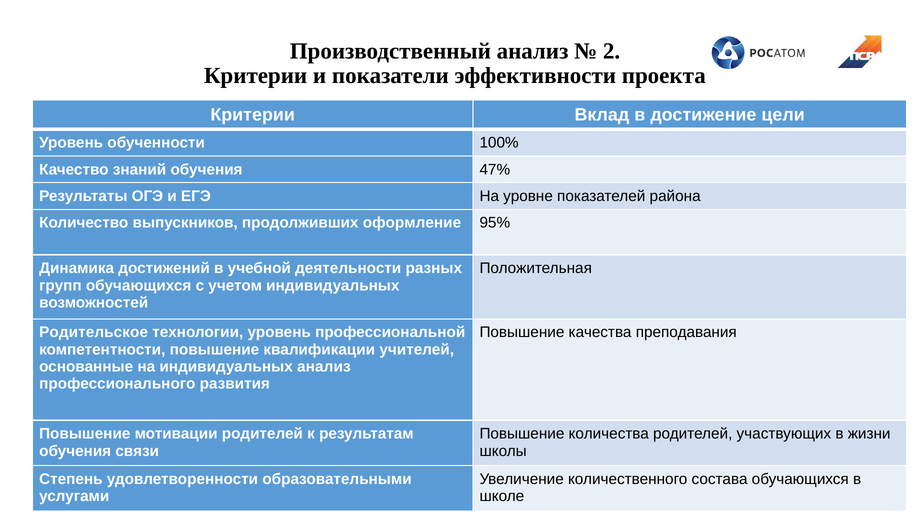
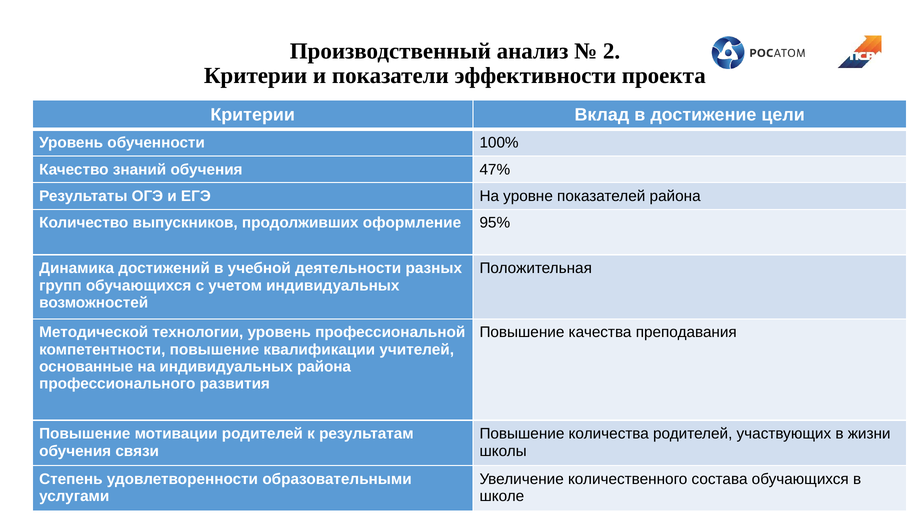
Родительское: Родительское -> Методической (94, 332)
индивидуальных анализ: анализ -> района (324, 366)
